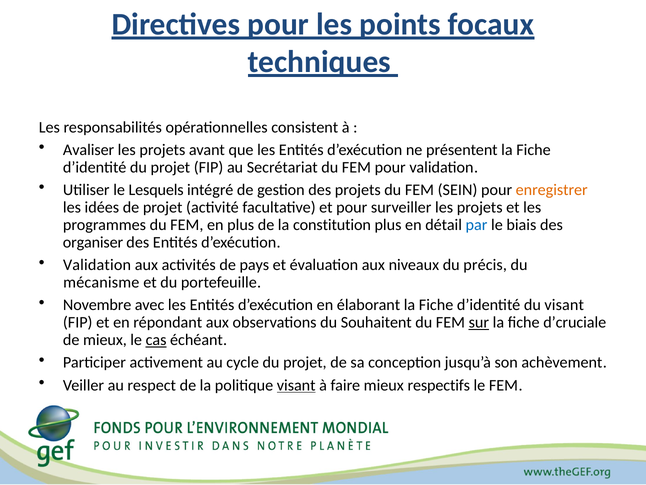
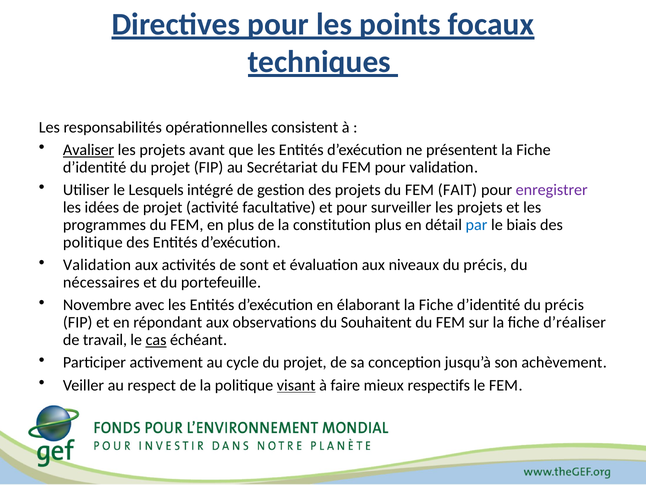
Avaliser underline: none -> present (89, 150)
SEIN: SEIN -> FAIT (457, 190)
enregistrer colour: orange -> purple (552, 190)
organiser: organiser -> politique (93, 242)
pays: pays -> sont (254, 265)
mécanisme: mécanisme -> nécessaires (101, 282)
d’identité du visant: visant -> précis (564, 305)
sur underline: present -> none (479, 322)
d’cruciale: d’cruciale -> d’réaliser (575, 322)
de mieux: mieux -> travail (105, 340)
